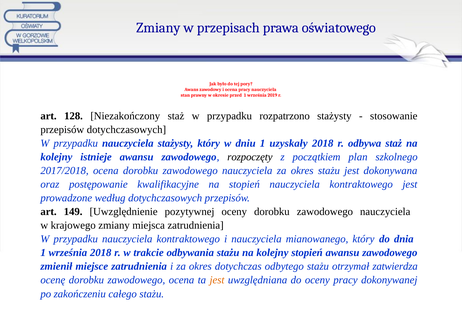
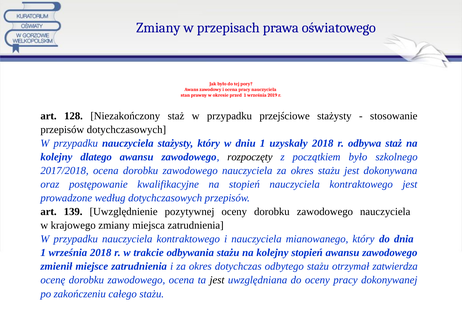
rozpatrzono: rozpatrzono -> przejściowe (285, 116)
istnieje: istnieje -> dlatego (96, 157)
początkiem plan: plan -> było (358, 157)
149: 149 -> 139 (73, 212)
jest colour: orange -> black (217, 280)
